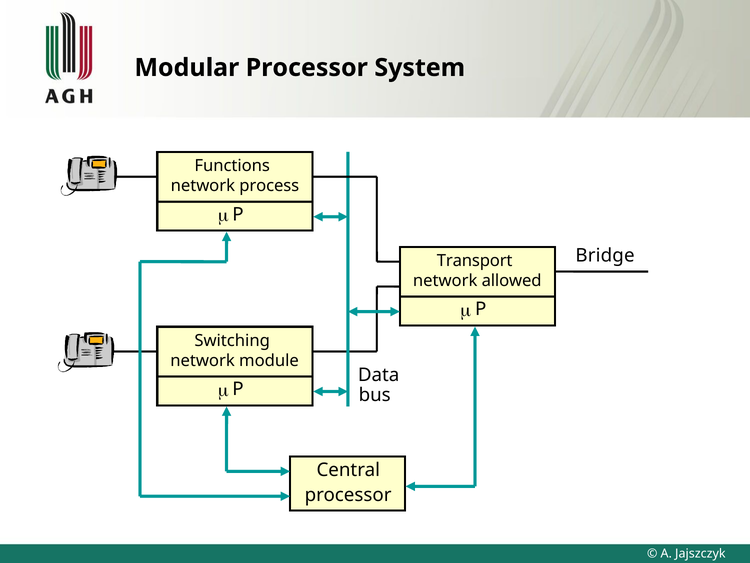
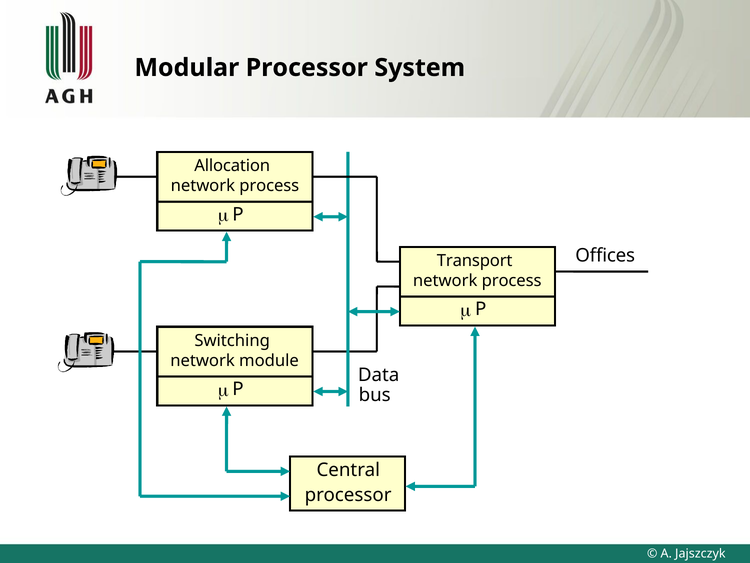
Functions: Functions -> Allocation (232, 166)
Bridge: Bridge -> Offices (605, 255)
allowed: allowed -> process (512, 281)
